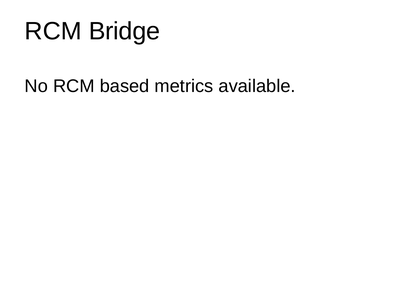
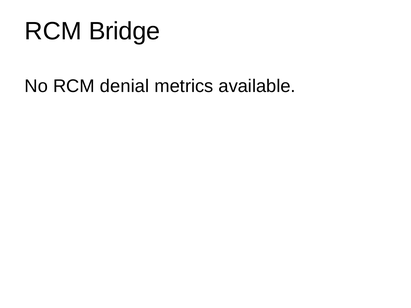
based: based -> denial (124, 86)
